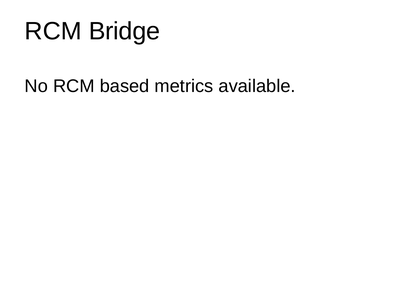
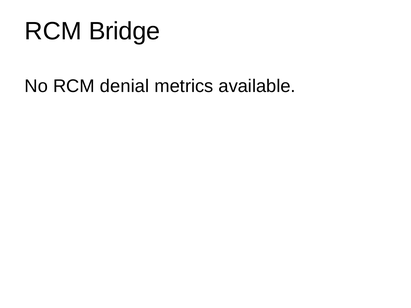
based: based -> denial (124, 86)
